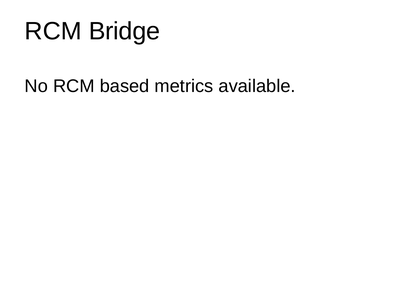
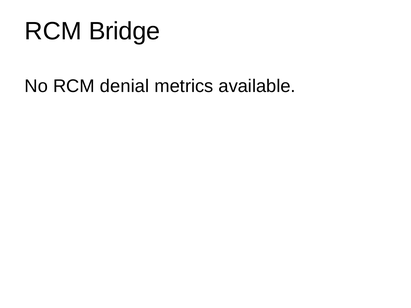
based: based -> denial (124, 86)
